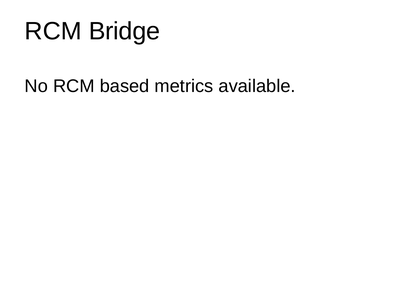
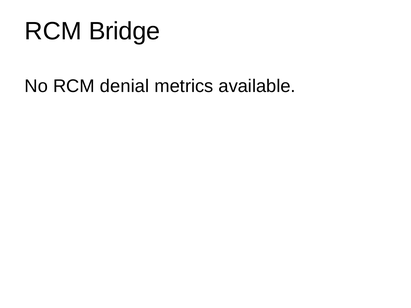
based: based -> denial (124, 86)
